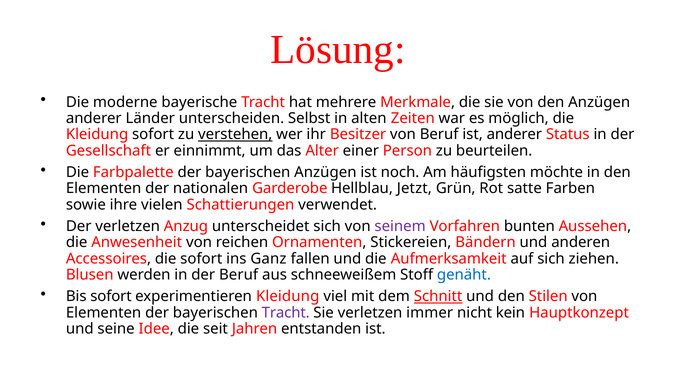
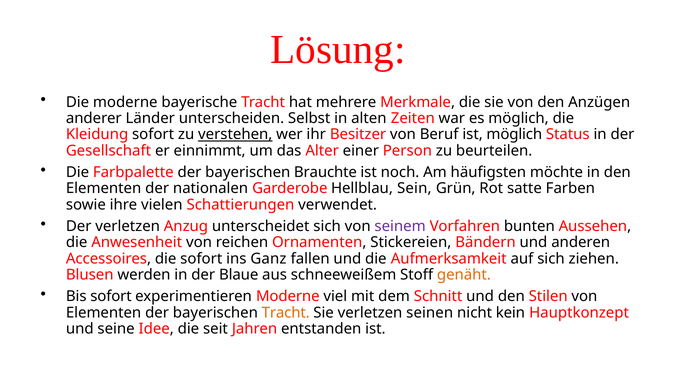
ist anderer: anderer -> möglich (514, 135)
bayerischen Anzügen: Anzügen -> Brauchte (325, 172)
Jetzt: Jetzt -> Sein (414, 189)
der Beruf: Beruf -> Blaue (239, 275)
genäht colour: blue -> orange (464, 275)
experimentieren Kleidung: Kleidung -> Moderne (288, 297)
Schnitt underline: present -> none (438, 297)
Tracht colour: purple -> orange (286, 313)
immer: immer -> seinen (430, 313)
